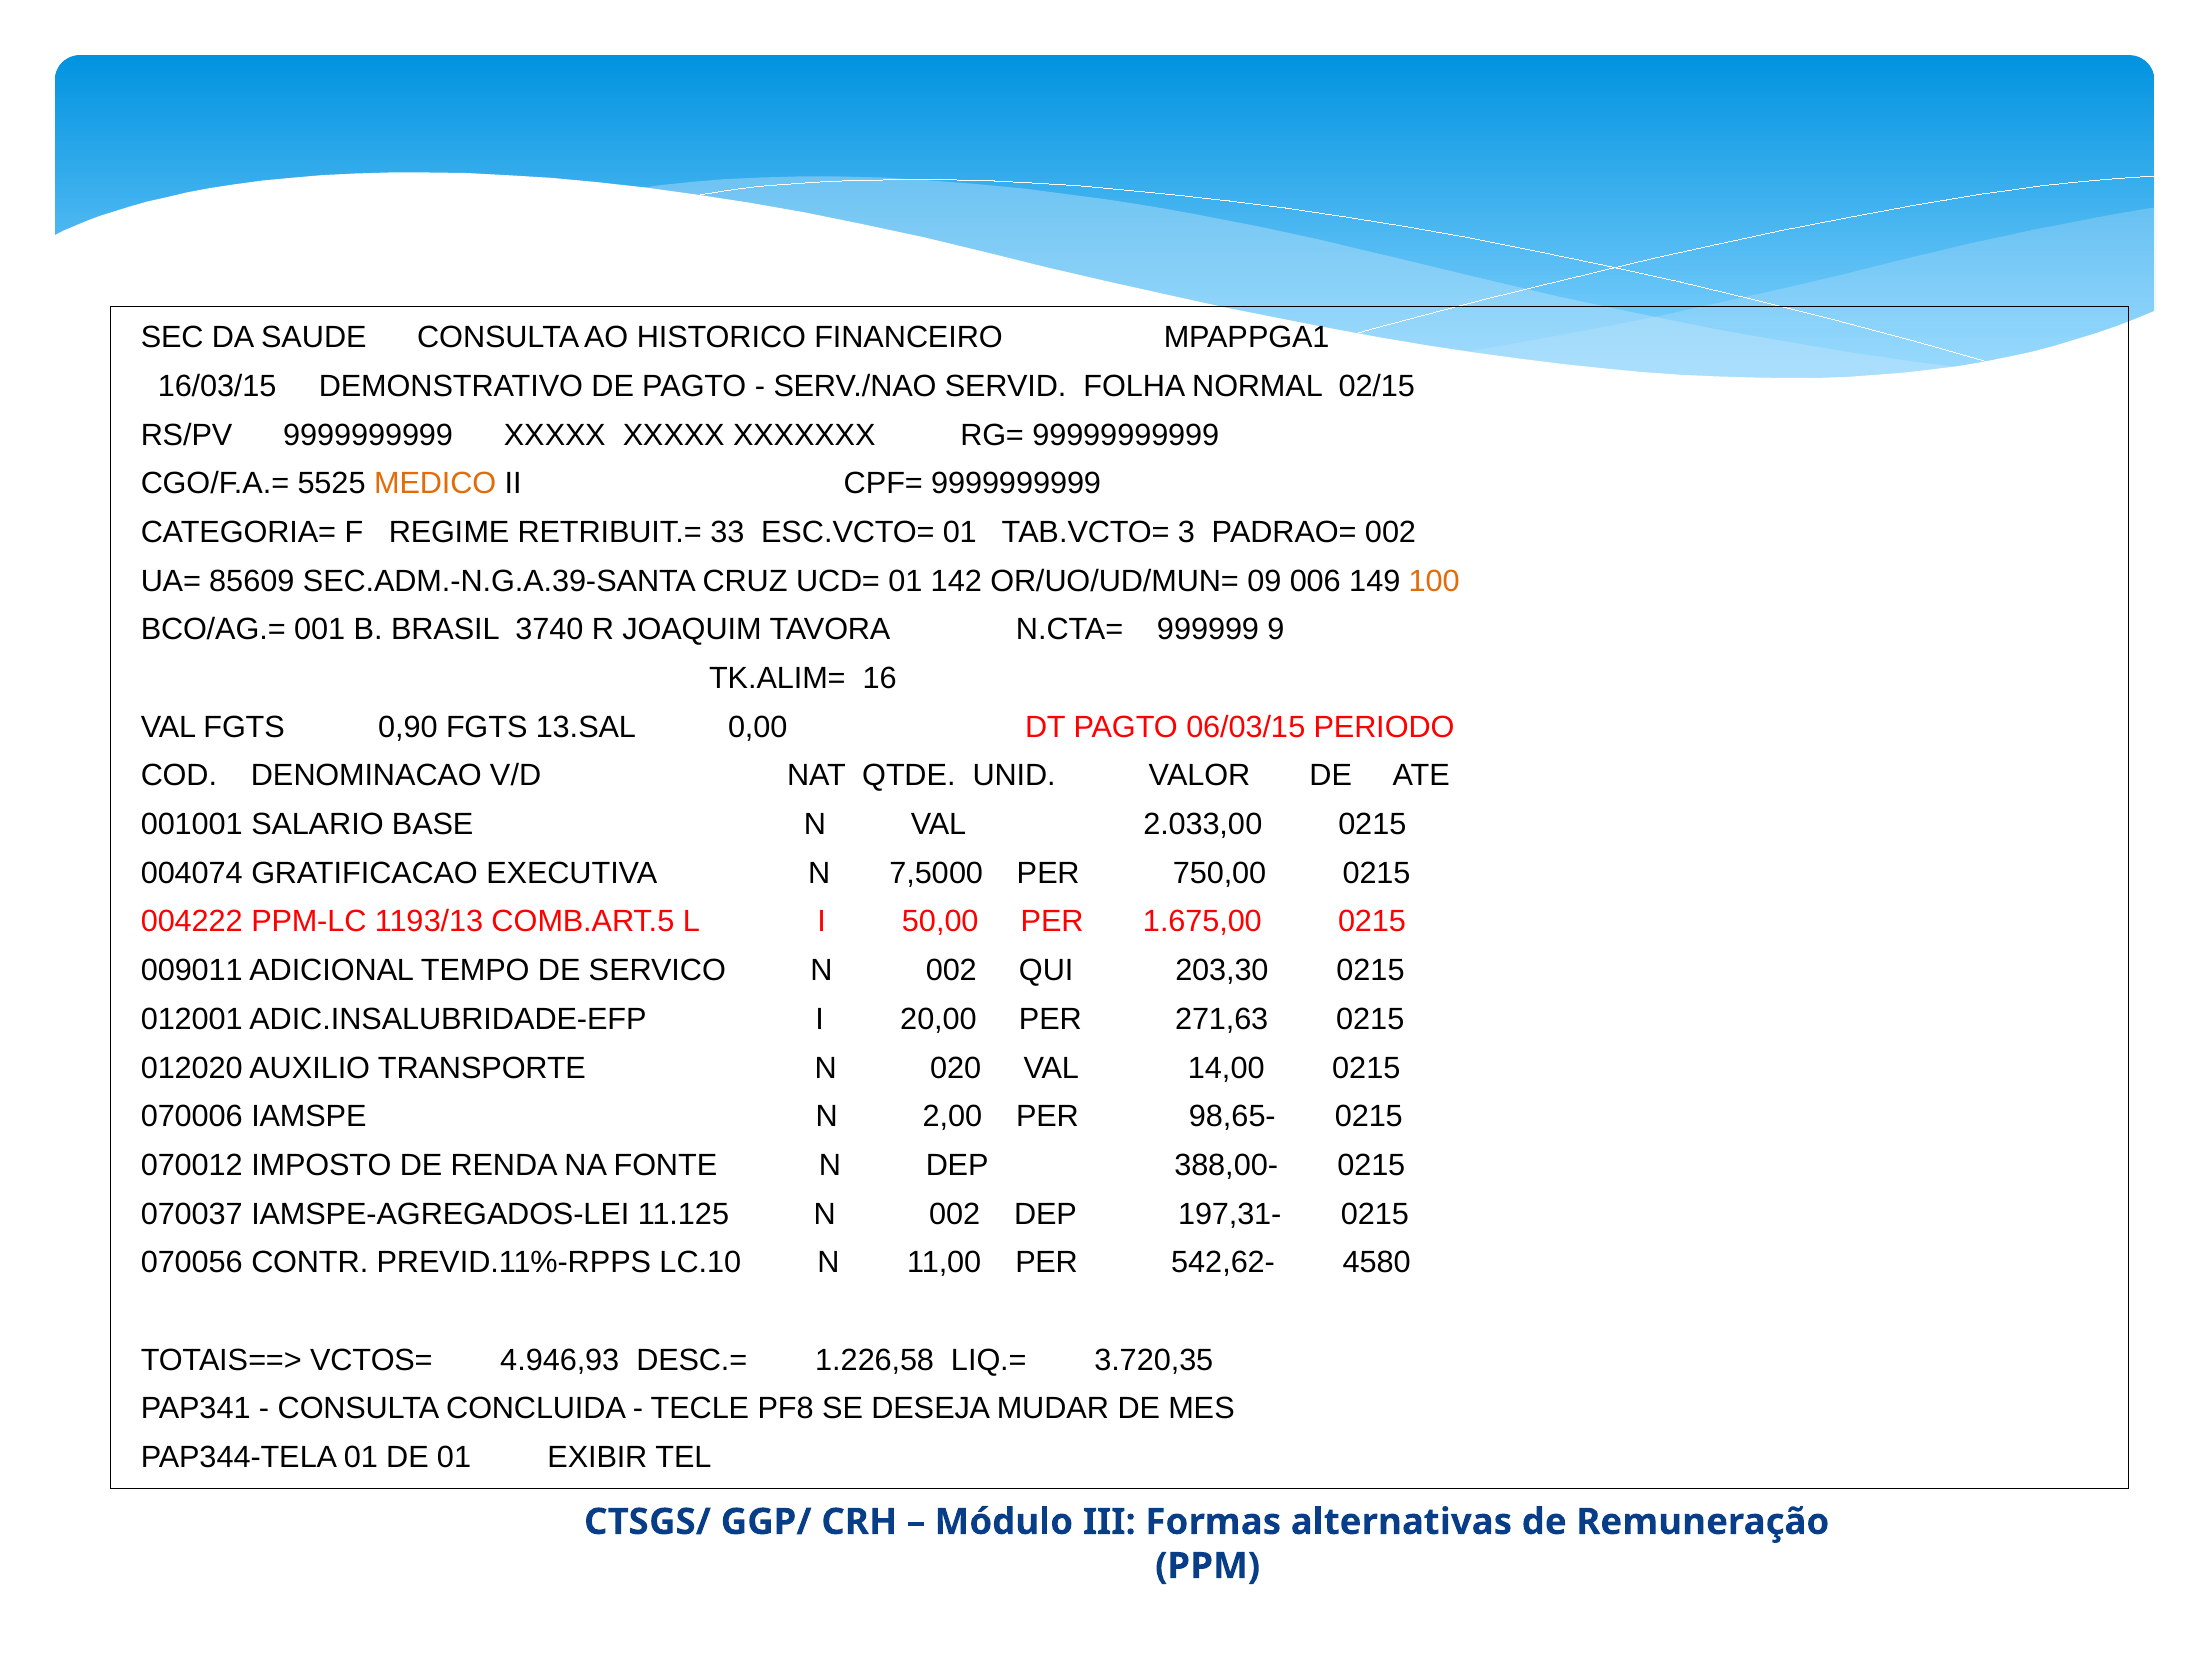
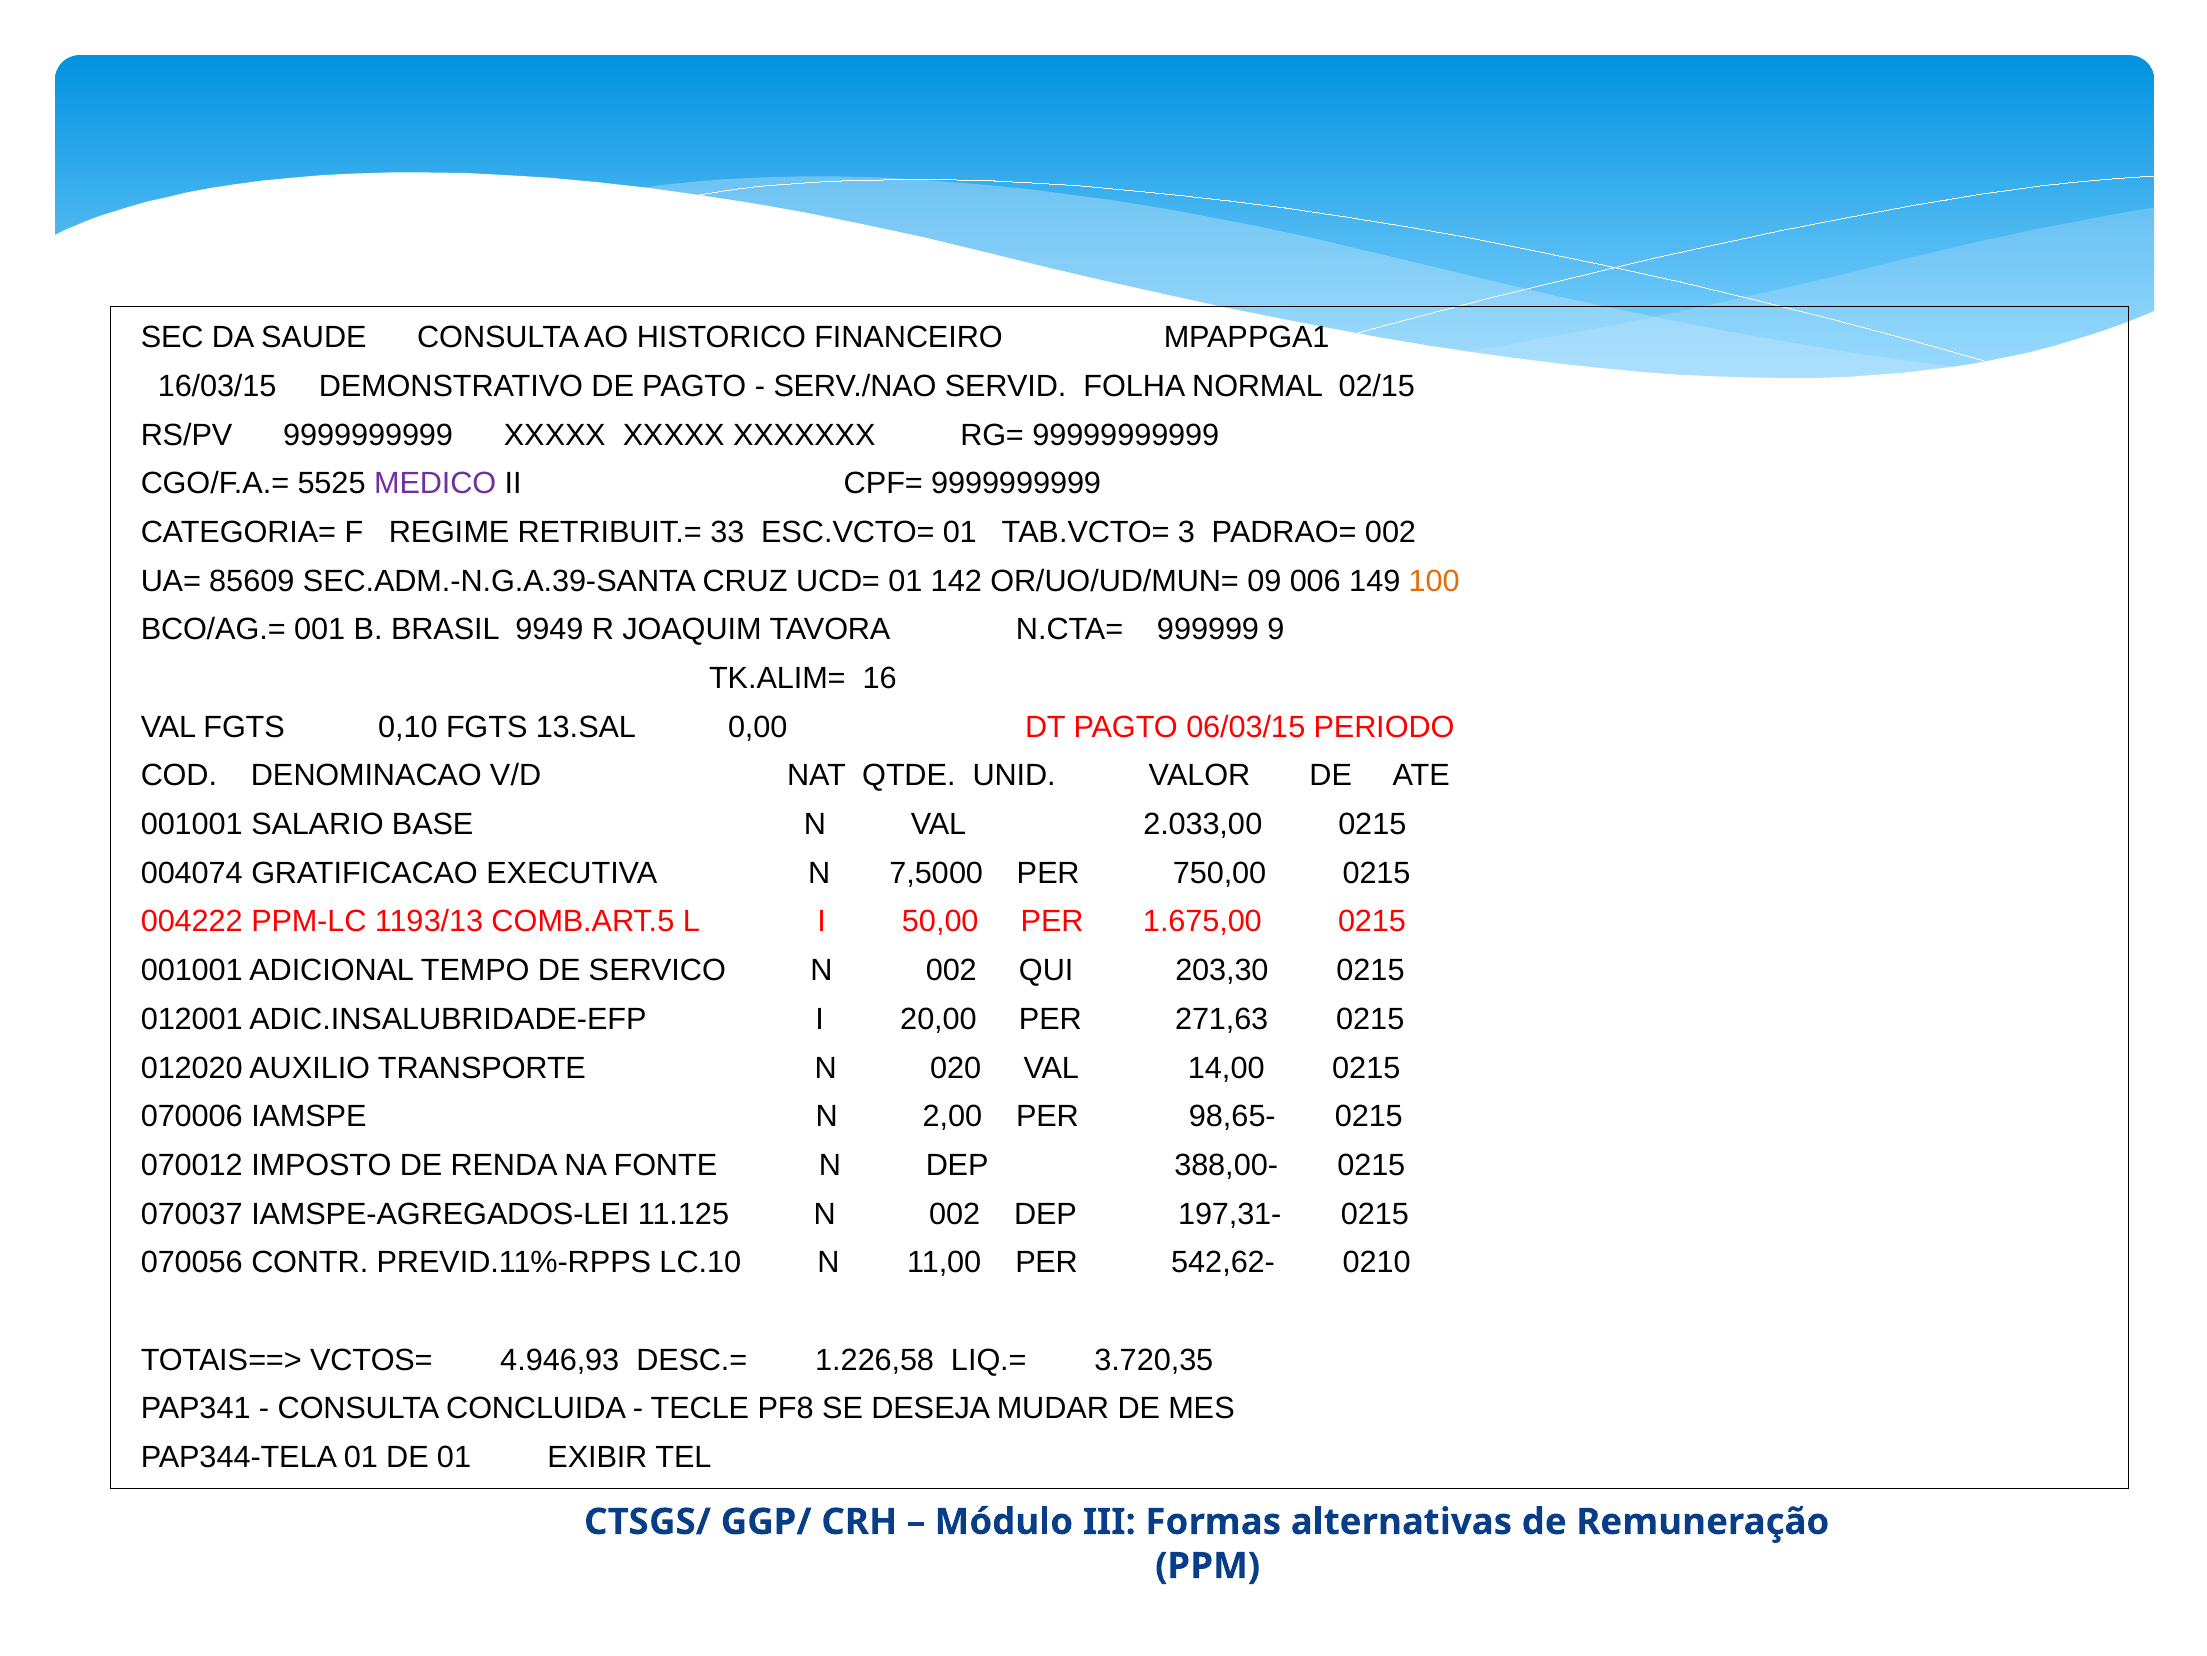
MEDICO colour: orange -> purple (435, 483)
3740: 3740 -> 9949 (549, 629)
0,90: 0,90 -> 0,10 (408, 727)
009011: 009011 -> 001001 (192, 970)
4580: 4580 -> 0210 (1377, 1262)
